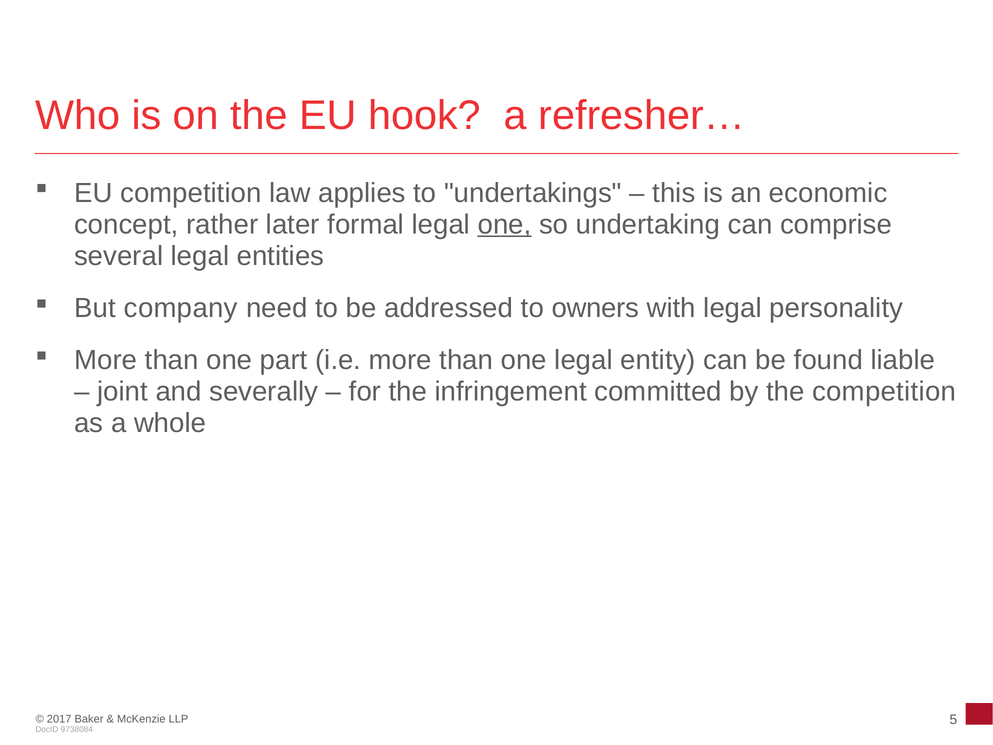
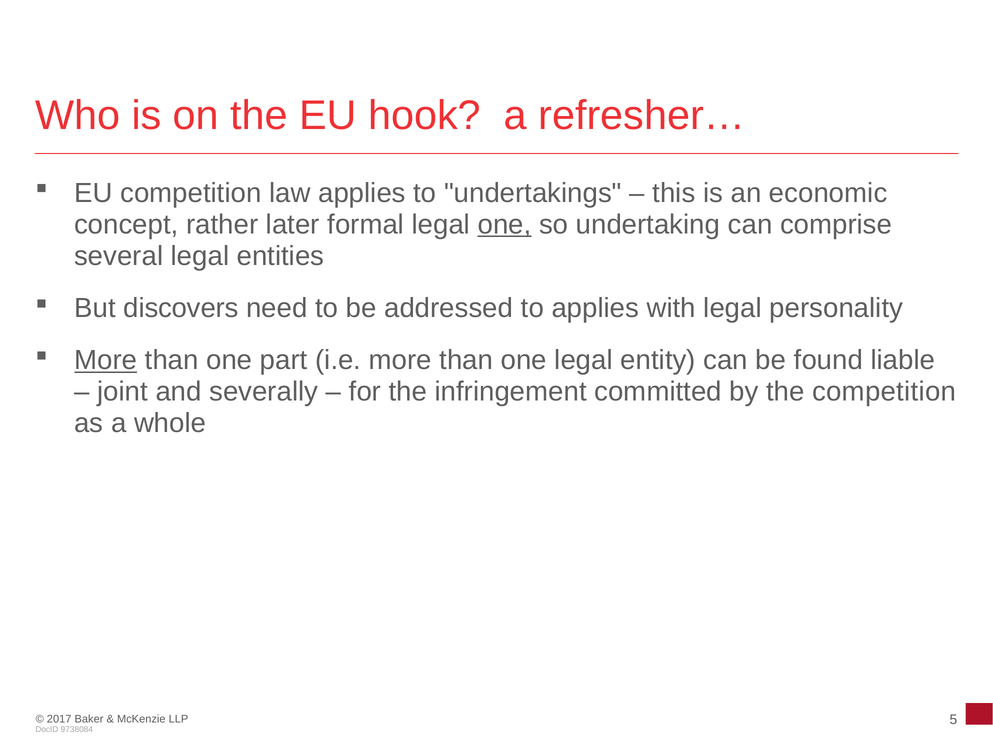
company: company -> discovers (181, 308)
to owners: owners -> applies (595, 308)
More underline: none -> present (106, 360)
